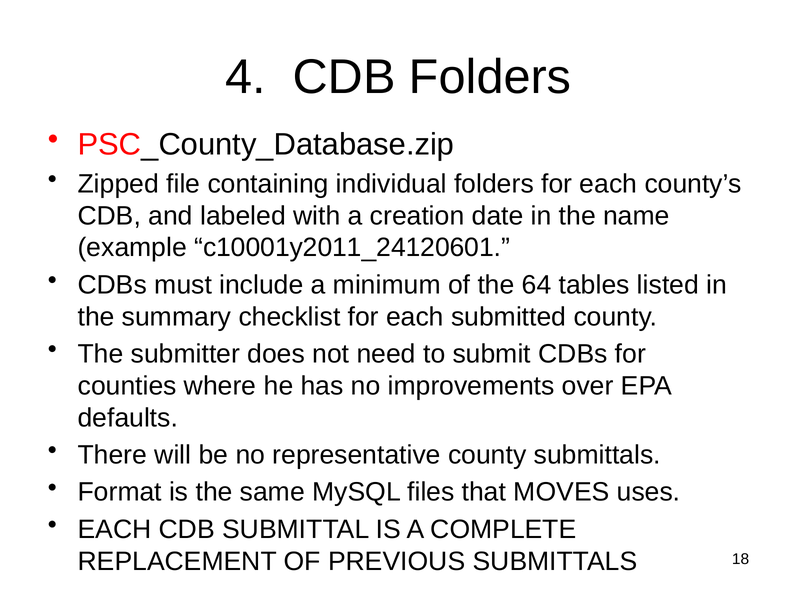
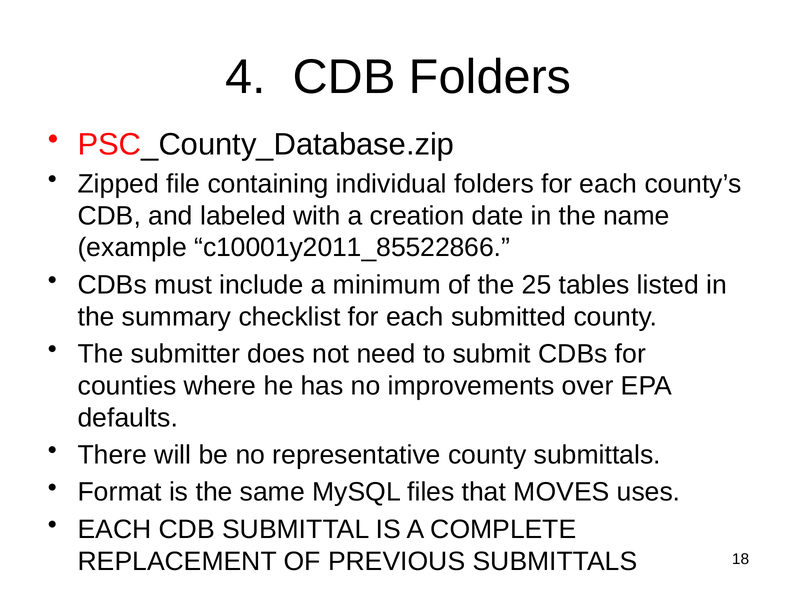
c10001y2011_24120601: c10001y2011_24120601 -> c10001y2011_85522866 (352, 248)
64: 64 -> 25 (537, 285)
